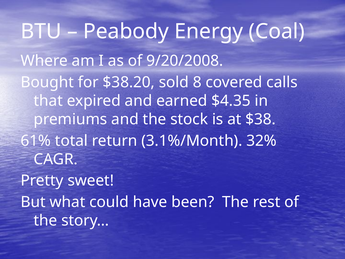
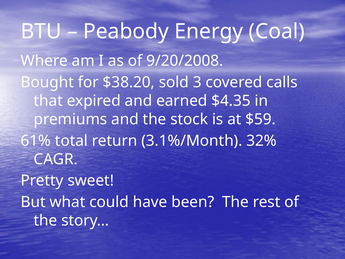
8: 8 -> 3 (197, 82)
$38: $38 -> $59 (261, 119)
